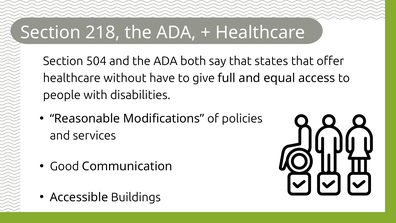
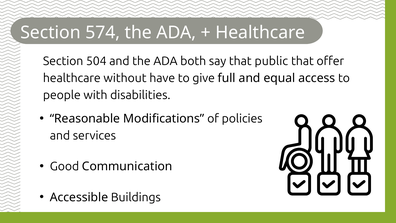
218: 218 -> 574 (103, 32)
states: states -> public (271, 61)
